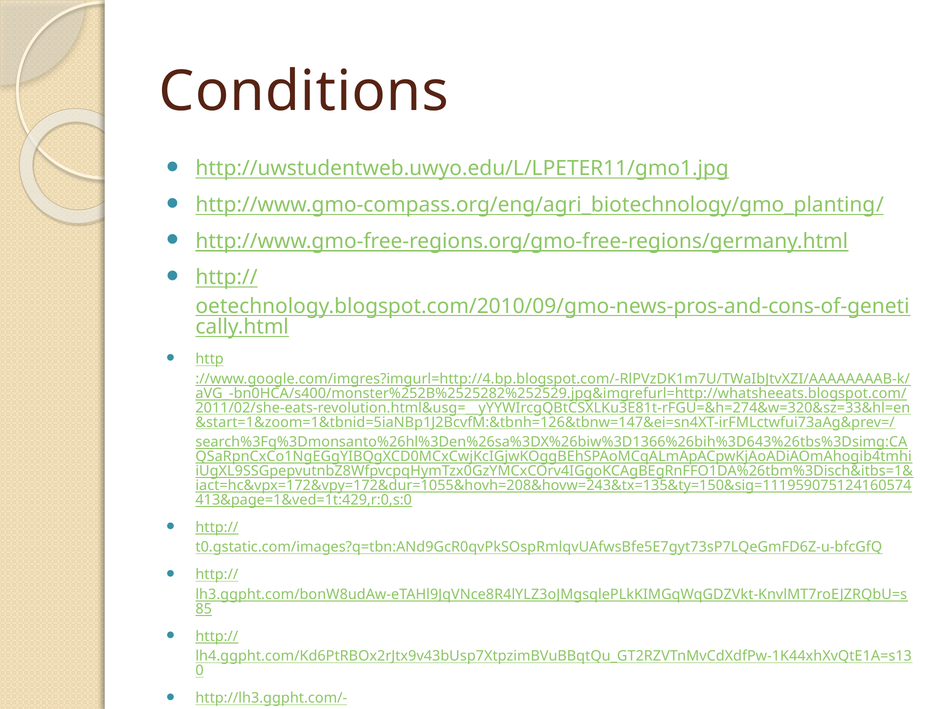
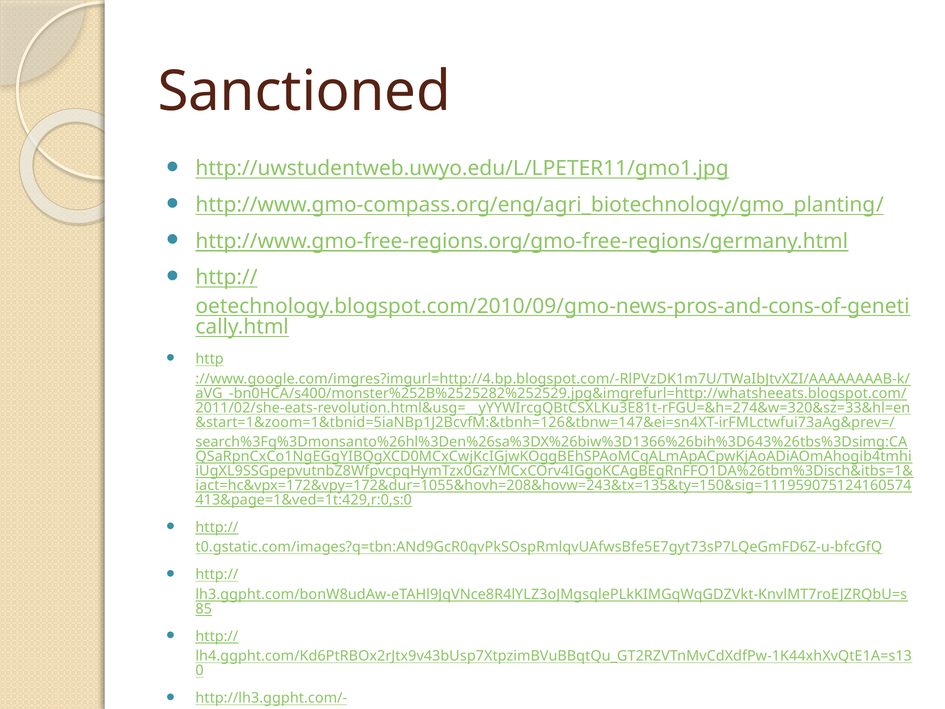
Conditions: Conditions -> Sanctioned (304, 91)
